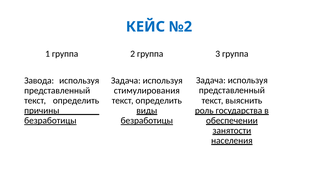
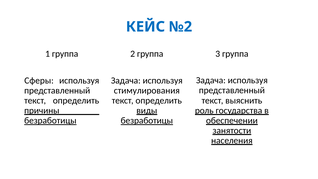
Завода: Завода -> Сферы (39, 80)
